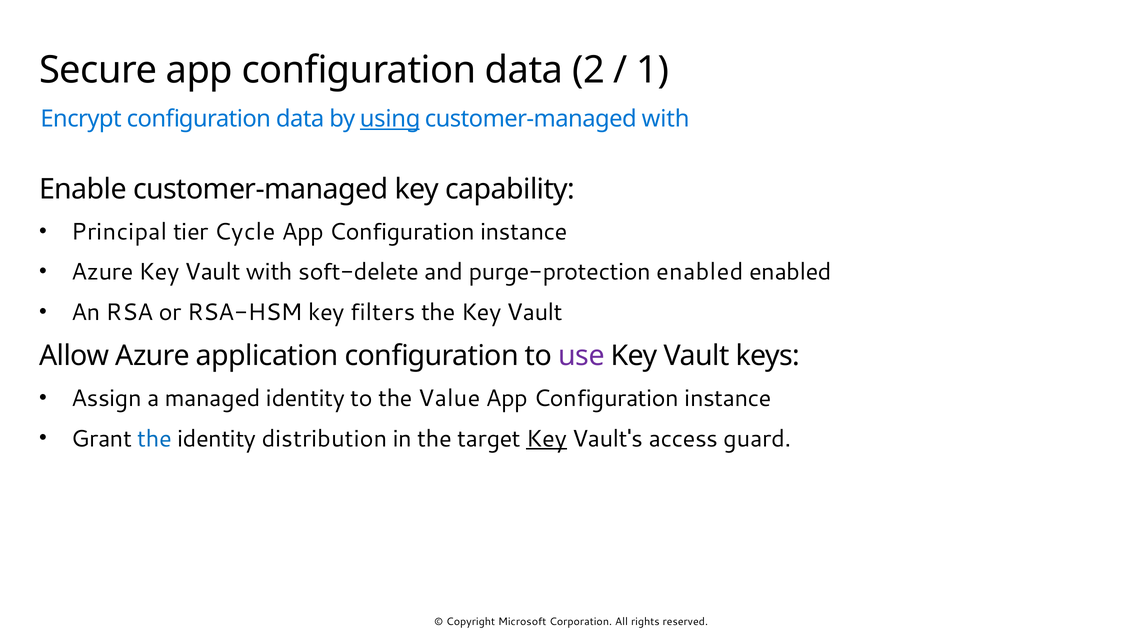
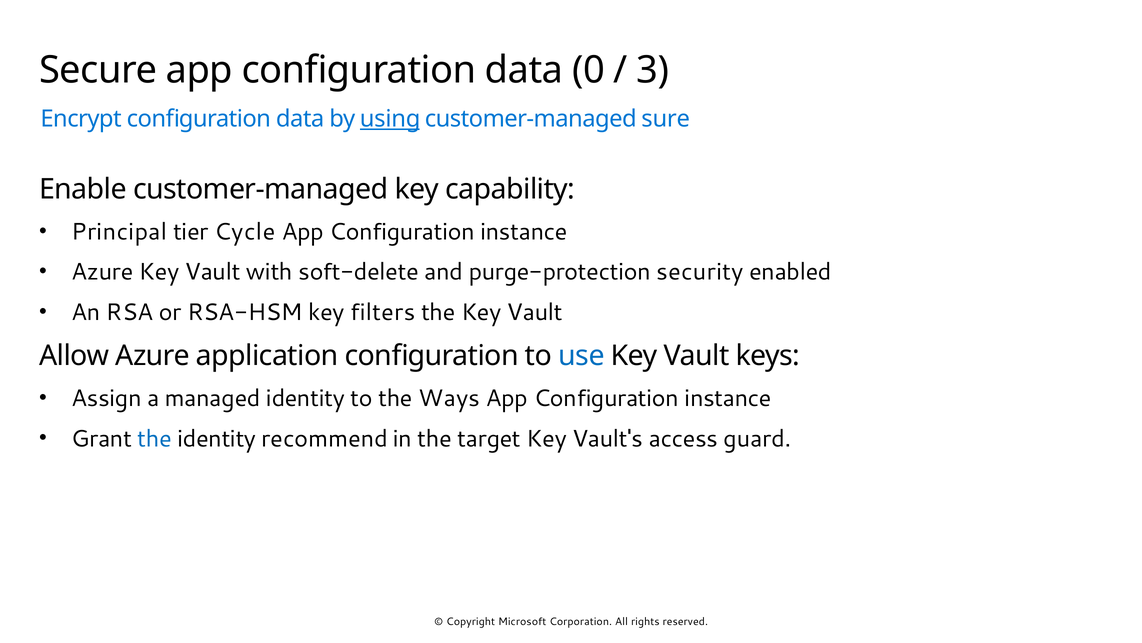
2: 2 -> 0 (588, 70)
1: 1 -> 3 (653, 70)
customer-managed with: with -> sure (666, 119)
purge-protection enabled: enabled -> security (700, 272)
use colour: purple -> blue (582, 355)
Value: Value -> Ways (449, 398)
distribution: distribution -> recommend (325, 438)
Key underline: present -> none (547, 438)
